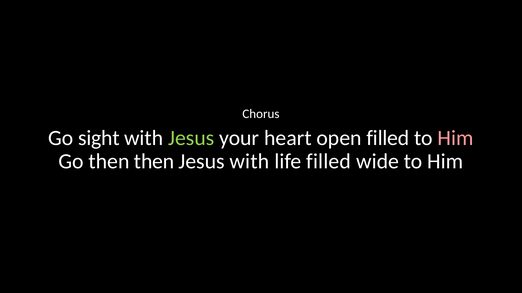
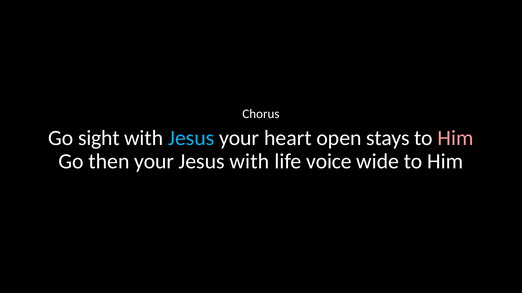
Jesus colour: light green -> light blue (191, 138)
open filled: filled -> stays (388, 138)
then then: then -> your (154, 162)
life filled: filled -> voice (329, 162)
